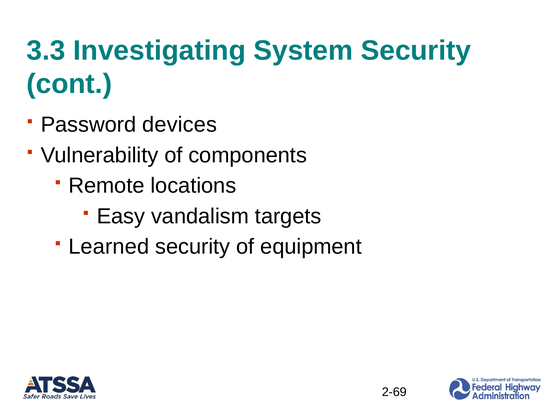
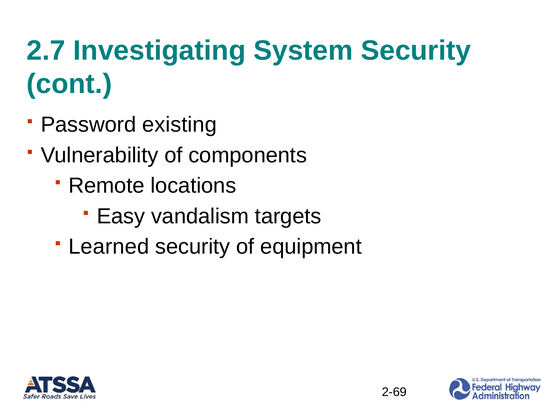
3.3: 3.3 -> 2.7 (46, 50)
devices: devices -> existing (180, 125)
